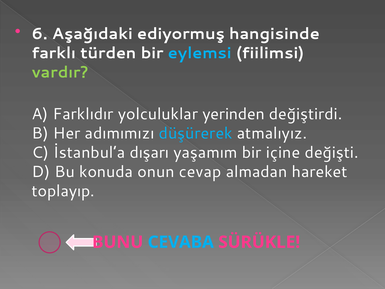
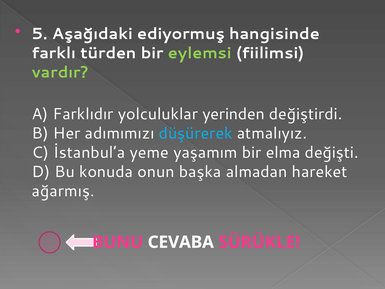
6: 6 -> 5 (40, 34)
eylemsi colour: light blue -> light green (200, 53)
dışarı: dışarı -> yeme (149, 152)
içine: içine -> elma (283, 152)
cevap: cevap -> başka (200, 172)
toplayıp: toplayıp -> ağarmış (63, 191)
CEVABA colour: light blue -> white (181, 242)
